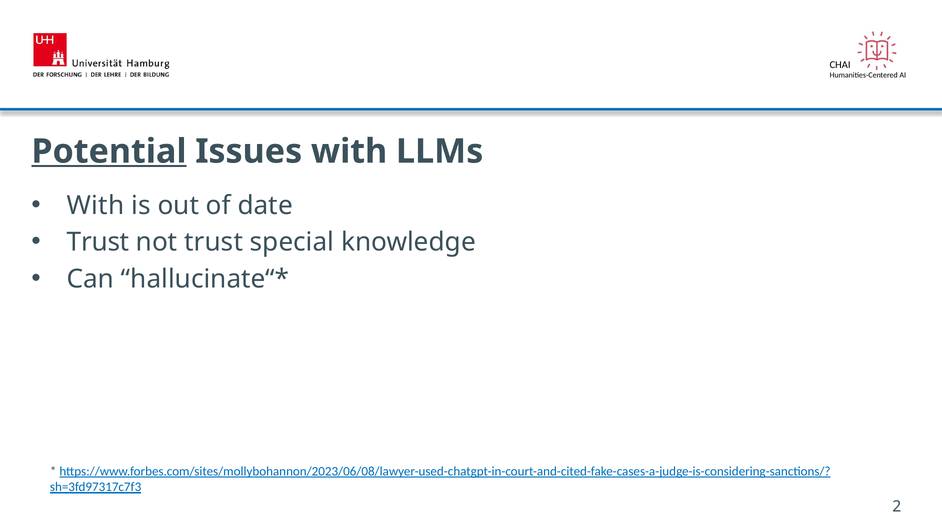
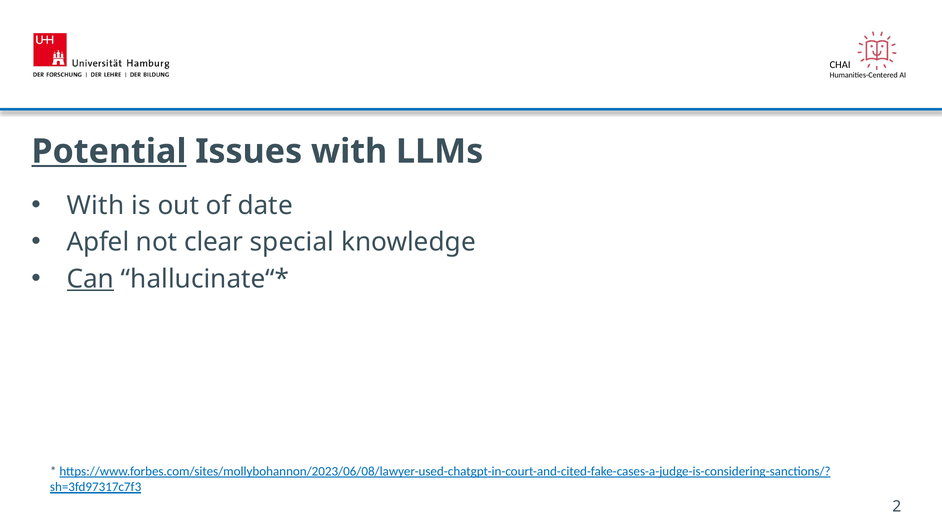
Trust: Trust -> Apfel (98, 242)
not trust: trust -> clear (214, 242)
Can underline: none -> present (90, 279)
